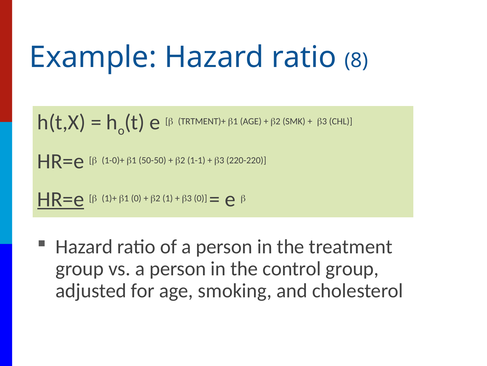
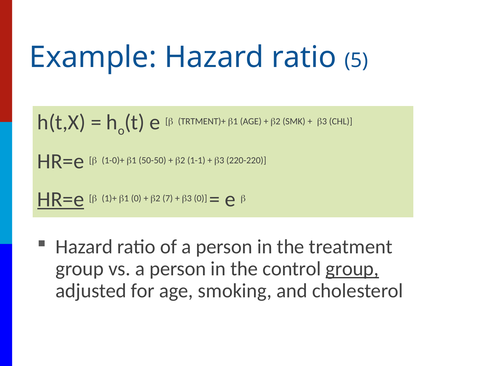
8: 8 -> 5 (356, 60)
1: 1 -> 7 (168, 198)
group underline: none -> present (352, 268)
